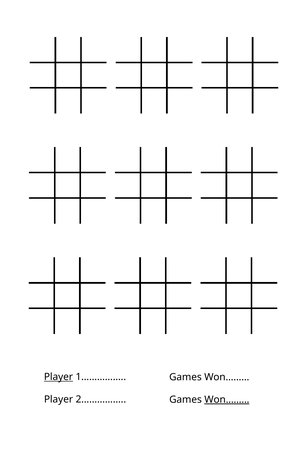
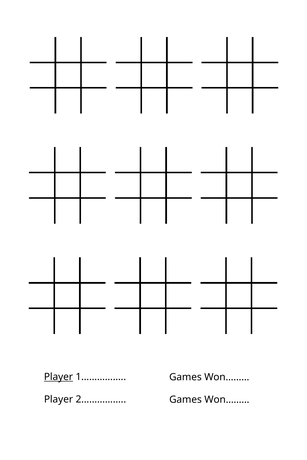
Won……… underline: present -> none (227, 400)
